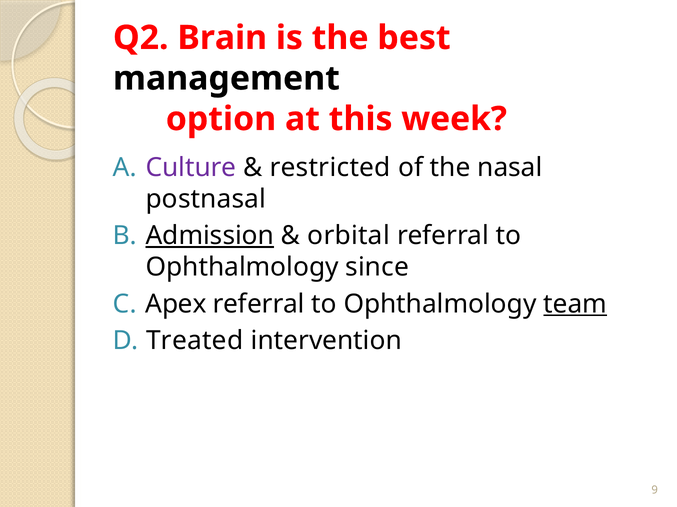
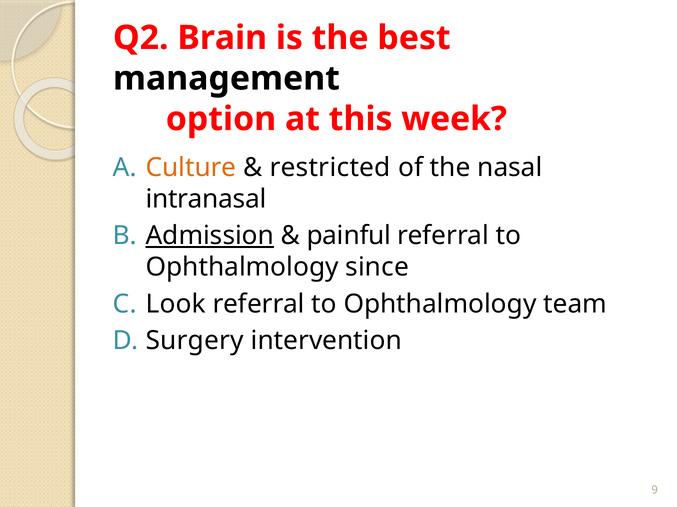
Culture colour: purple -> orange (191, 168)
postnasal: postnasal -> intranasal (206, 199)
orbital: orbital -> painful (349, 236)
Apex: Apex -> Look (176, 304)
team underline: present -> none (575, 304)
Treated: Treated -> Surgery (195, 341)
